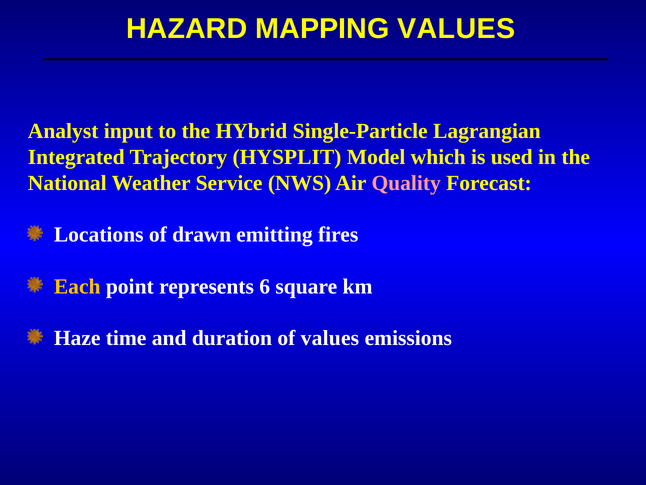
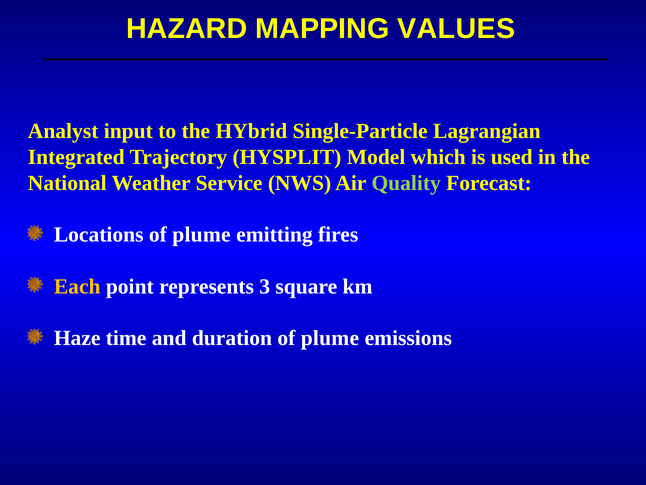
Quality colour: pink -> light green (406, 183)
Locations of drawn: drawn -> plume (201, 234)
6: 6 -> 3 (265, 286)
duration of values: values -> plume (330, 338)
